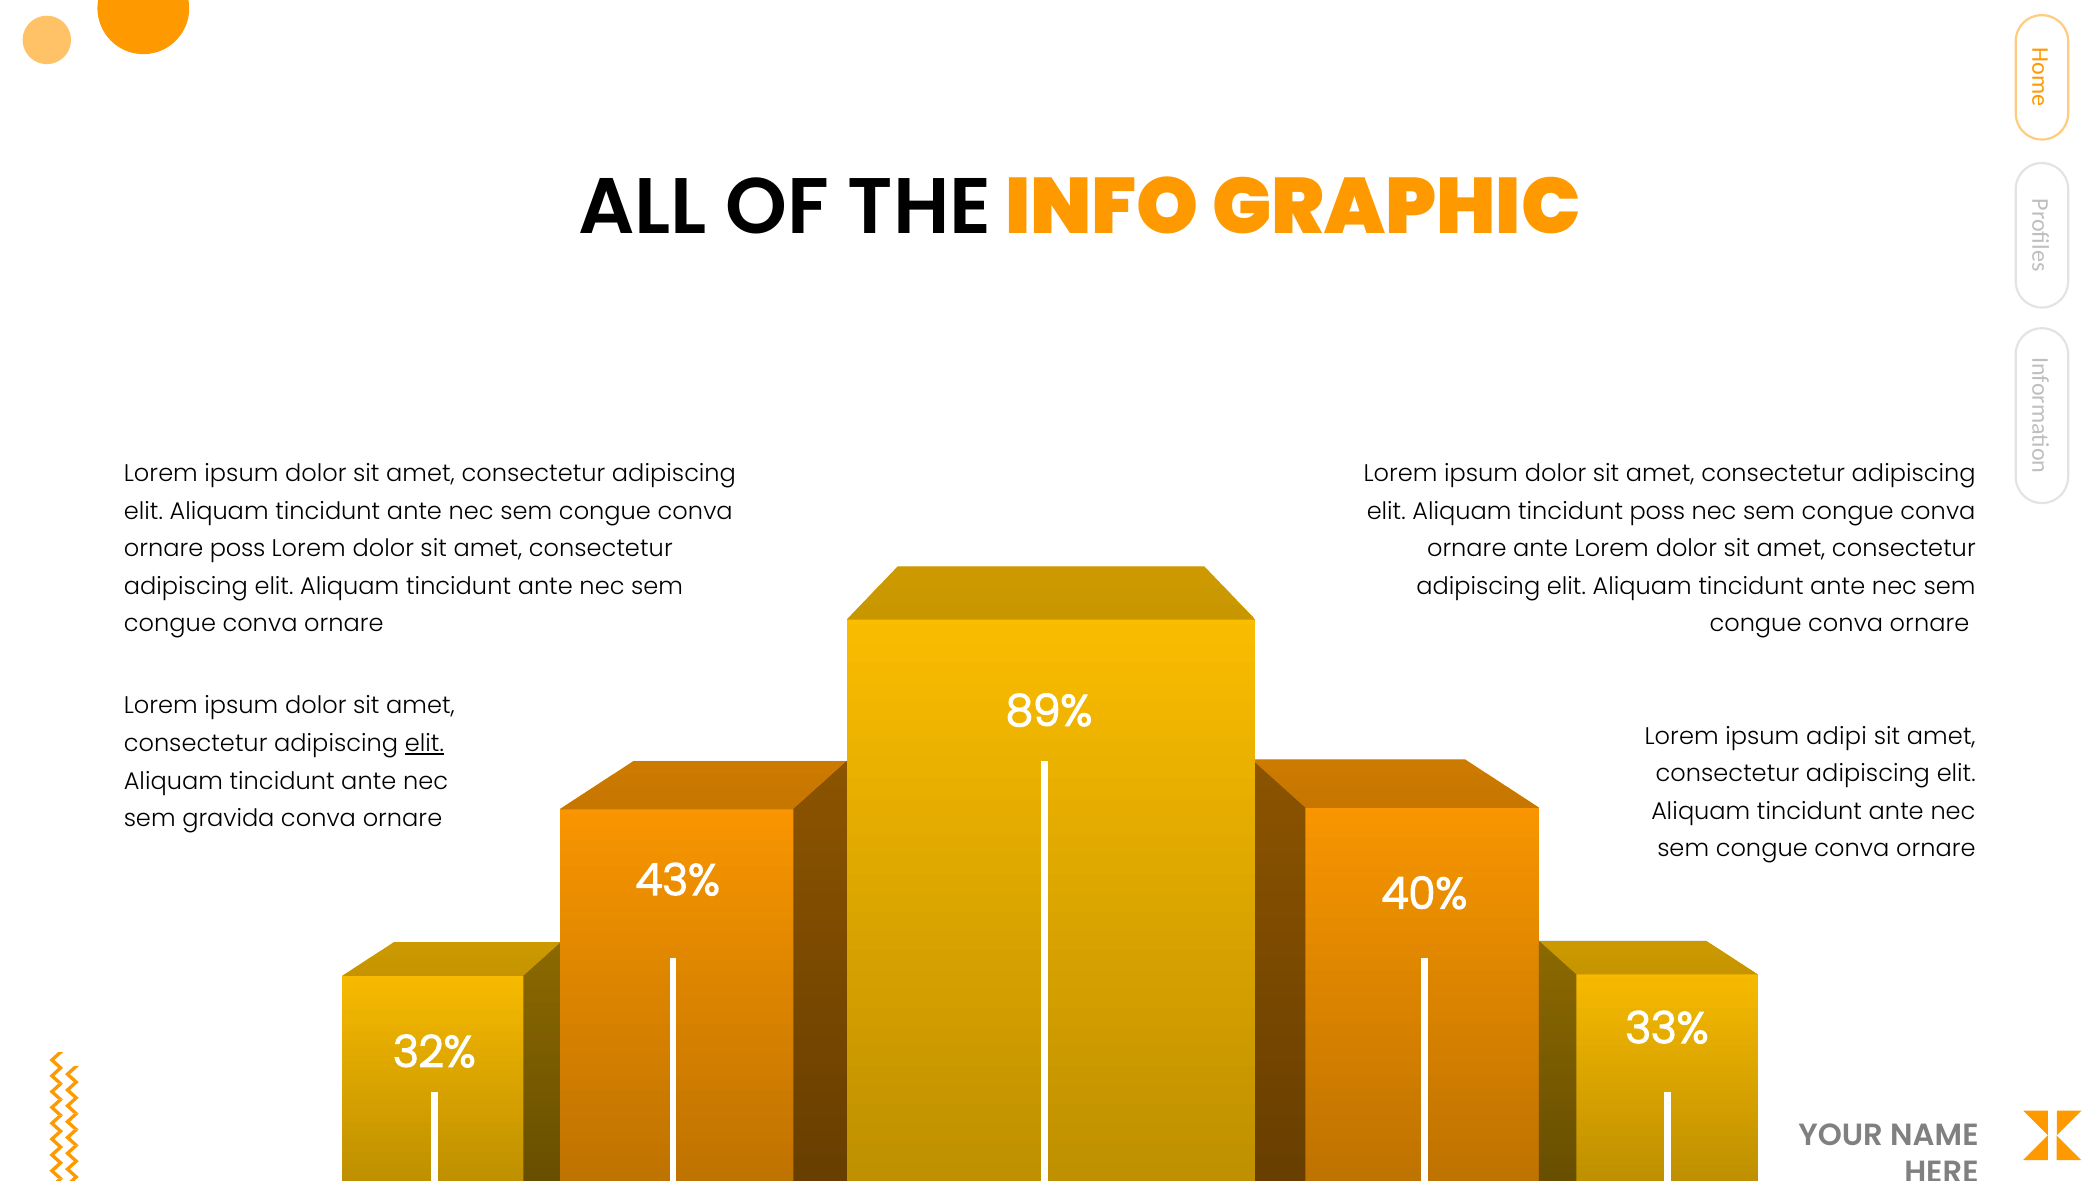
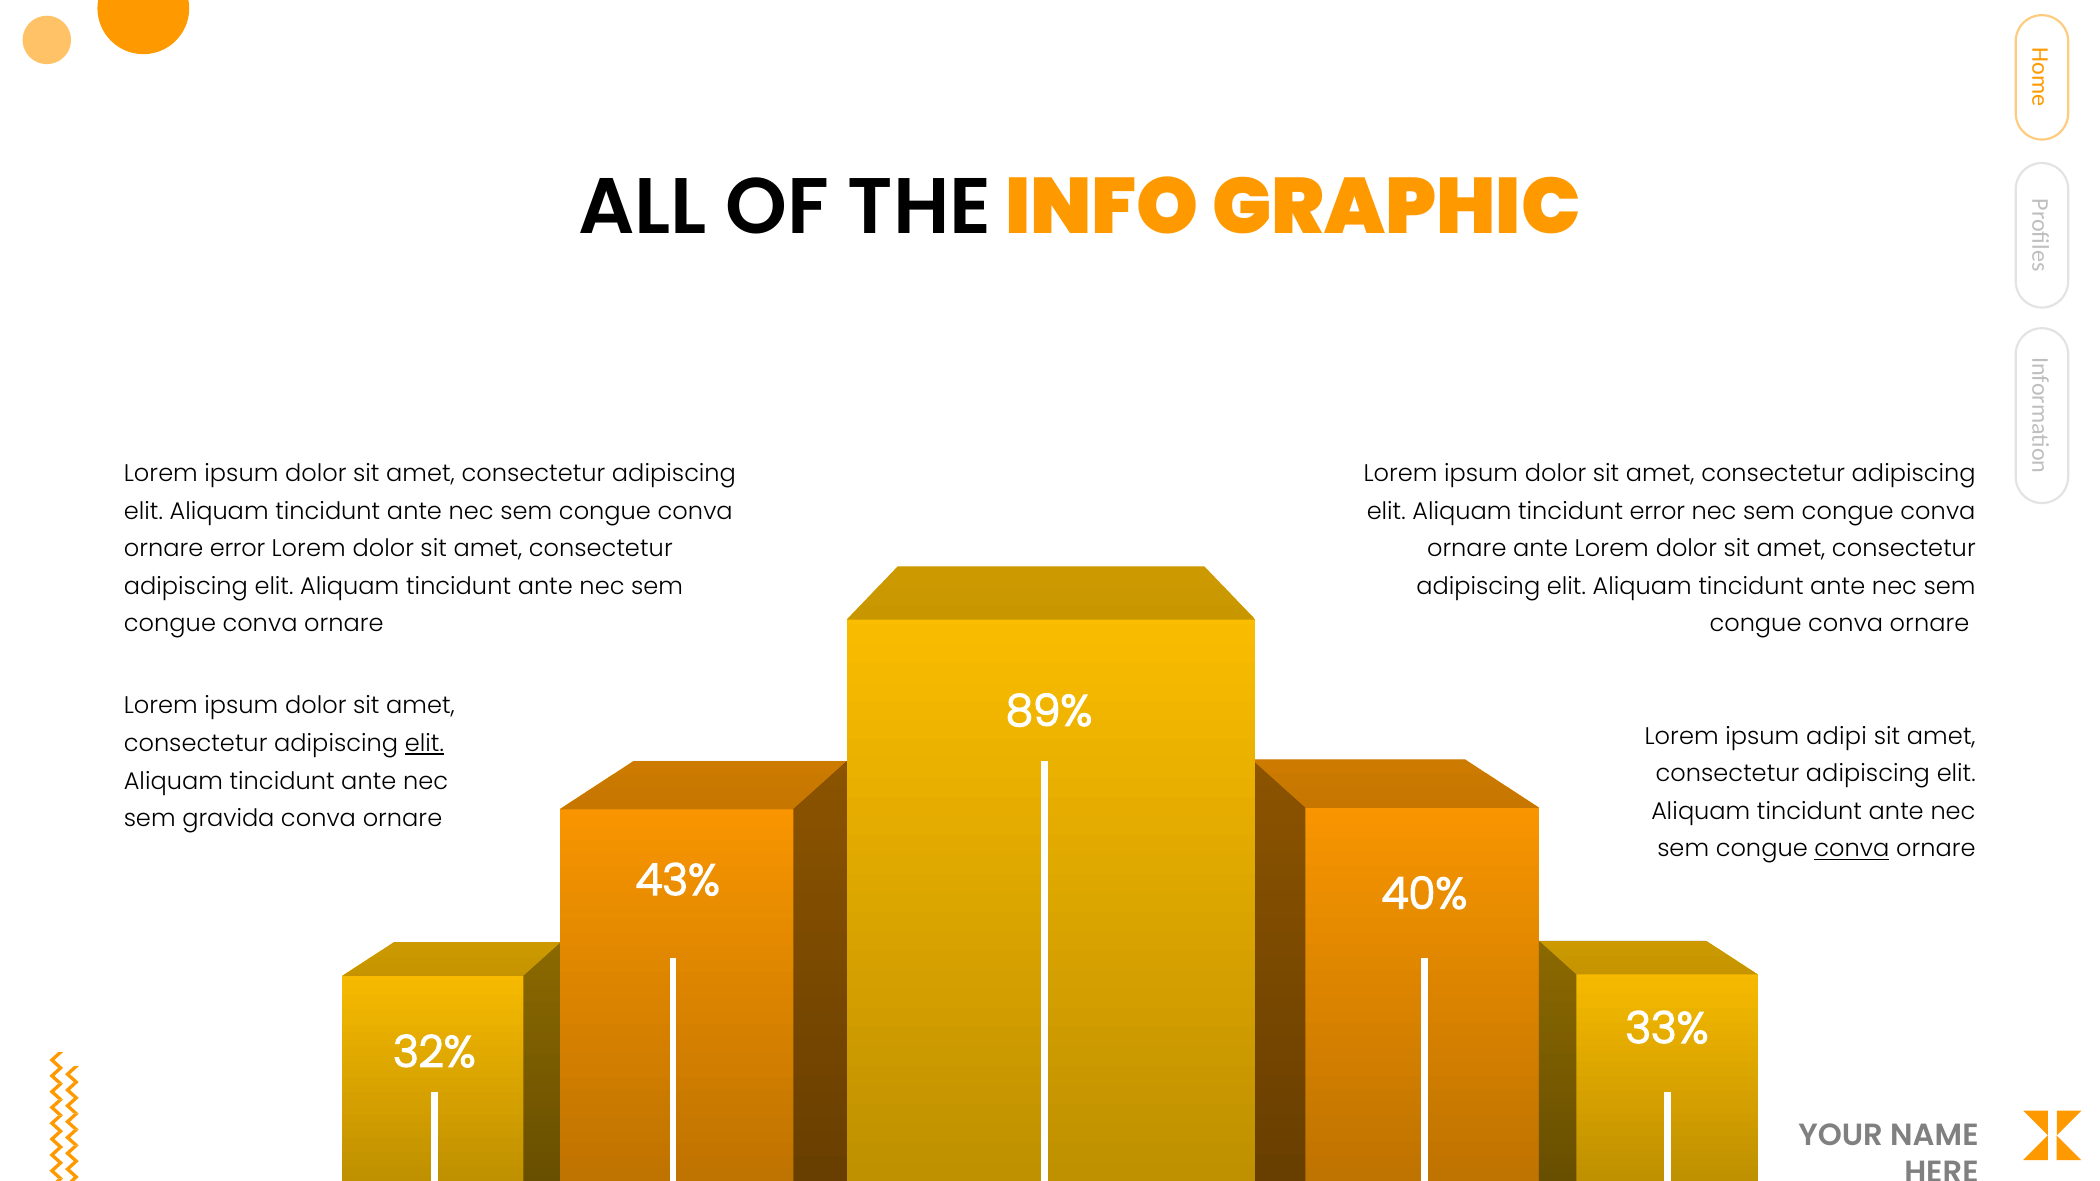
tincidunt poss: poss -> error (1657, 511)
ornare poss: poss -> error (238, 549)
conva underline: none -> present (1852, 849)
